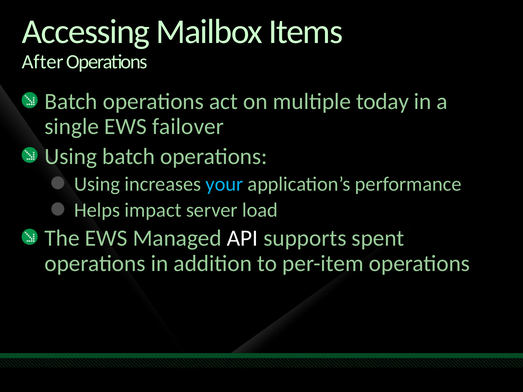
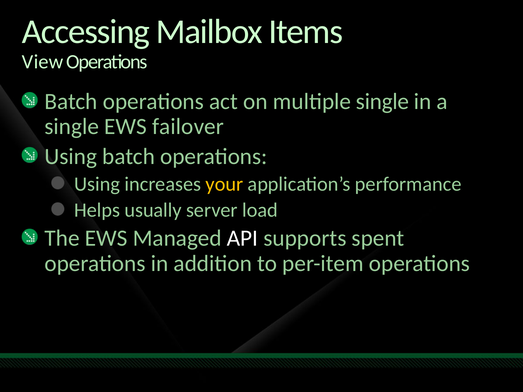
After: After -> View (43, 62)
multiple today: today -> single (383, 102)
your colour: light blue -> yellow (224, 184)
impact: impact -> usually (153, 210)
